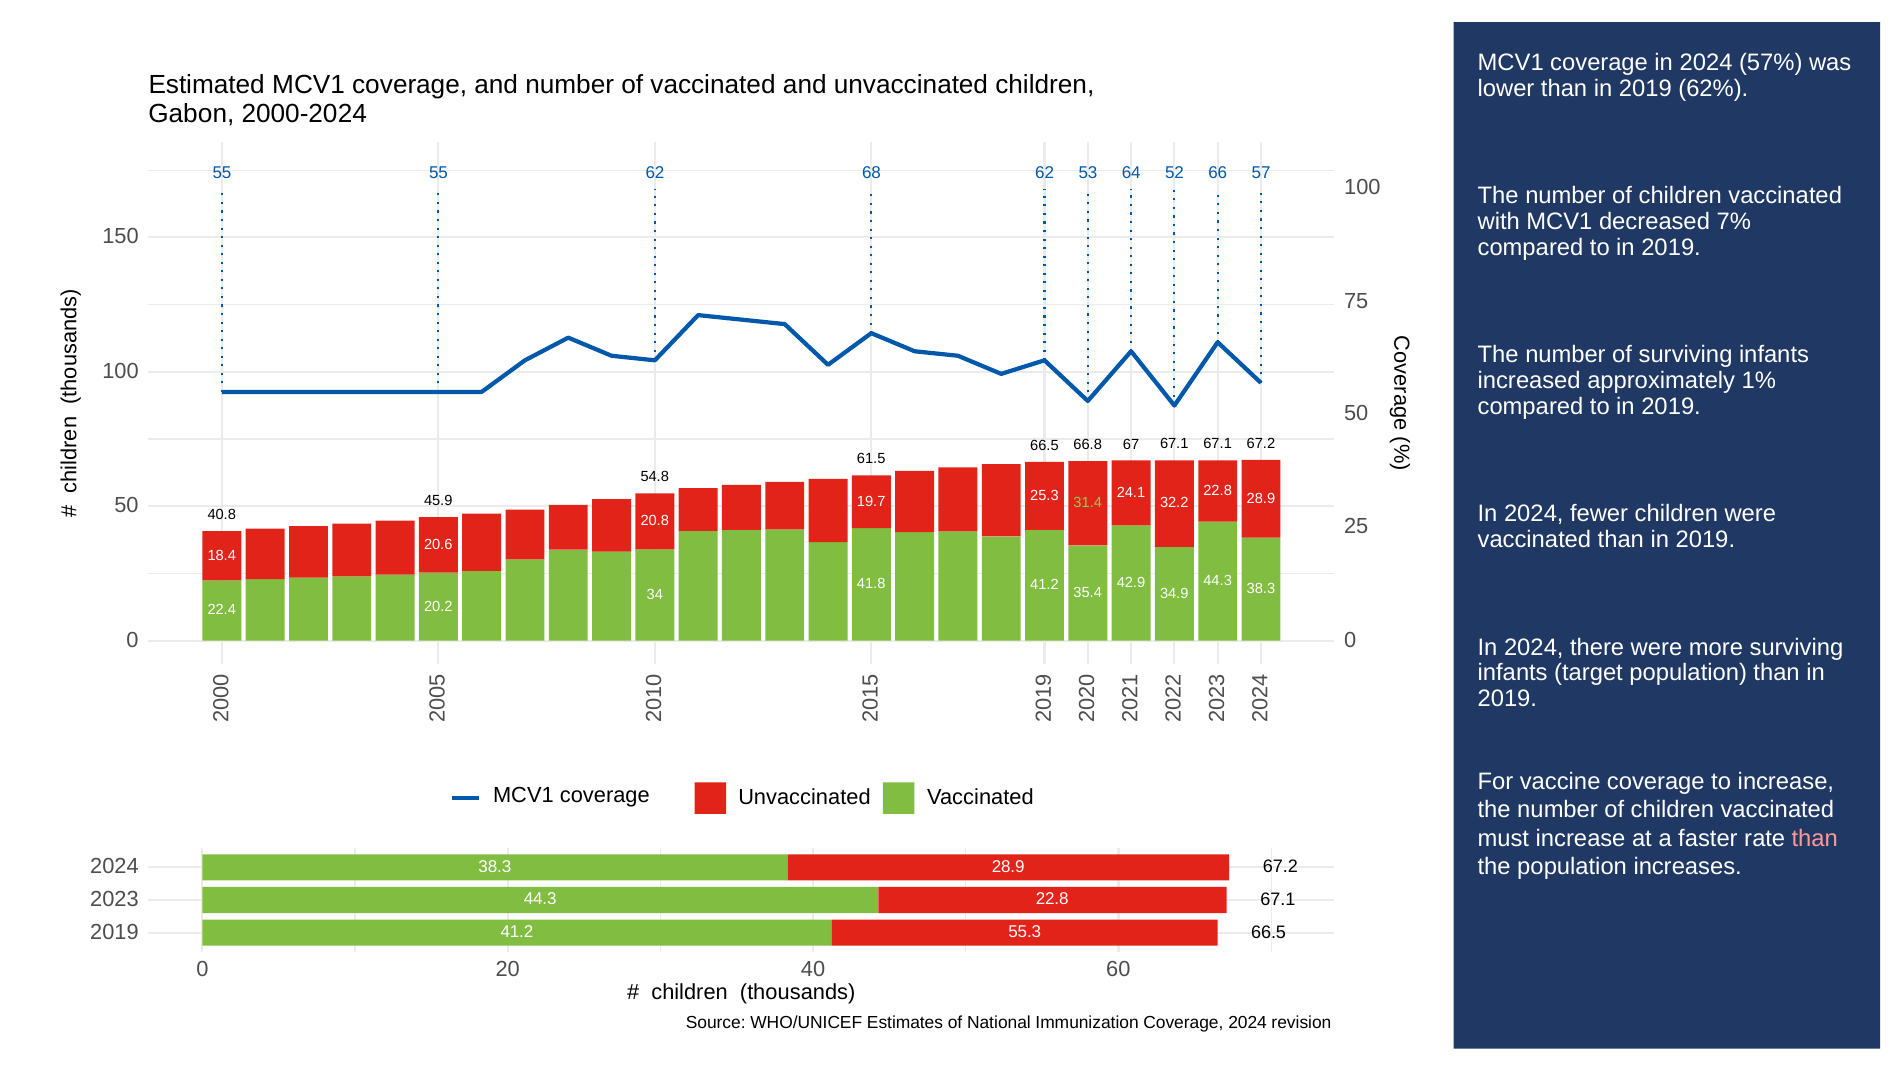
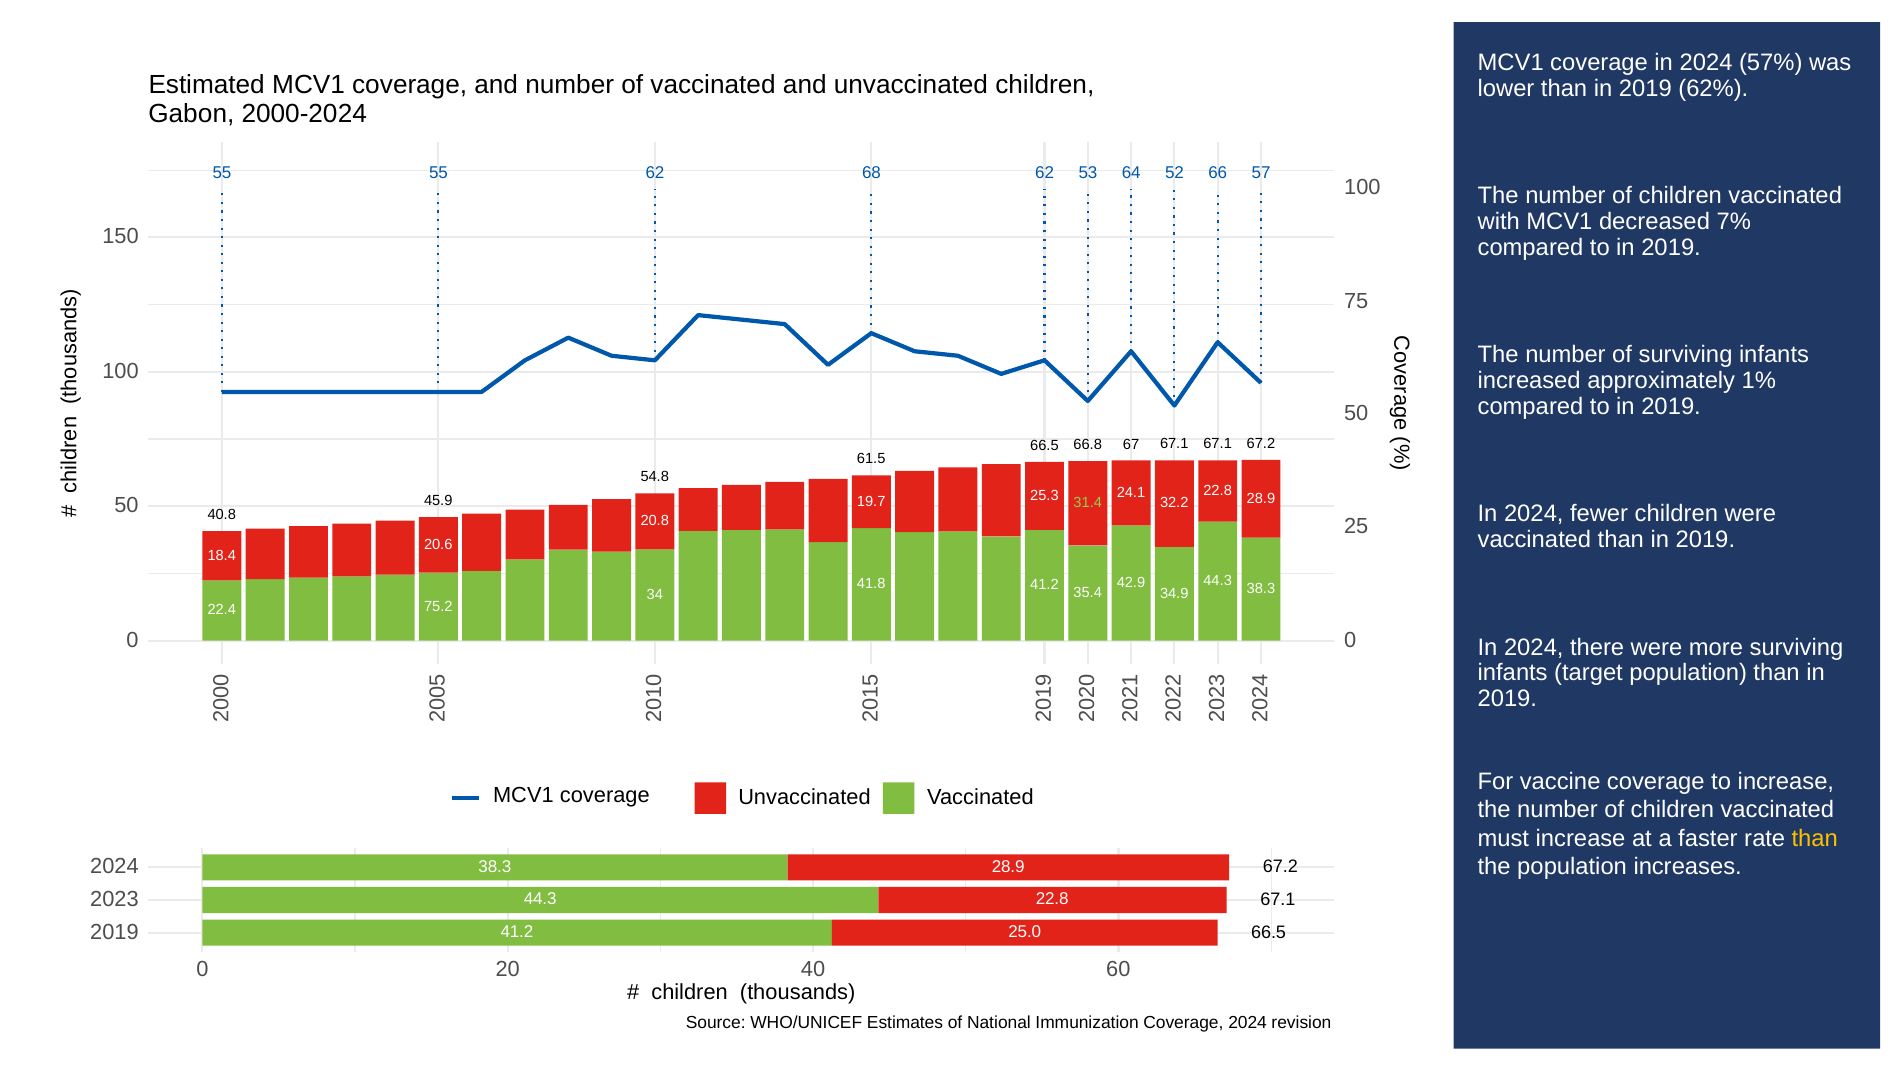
20.2: 20.2 -> 75.2 (438, 606)
than colour: pink -> yellow (1815, 838)
55.3: 55.3 -> 25.0 (1025, 932)
